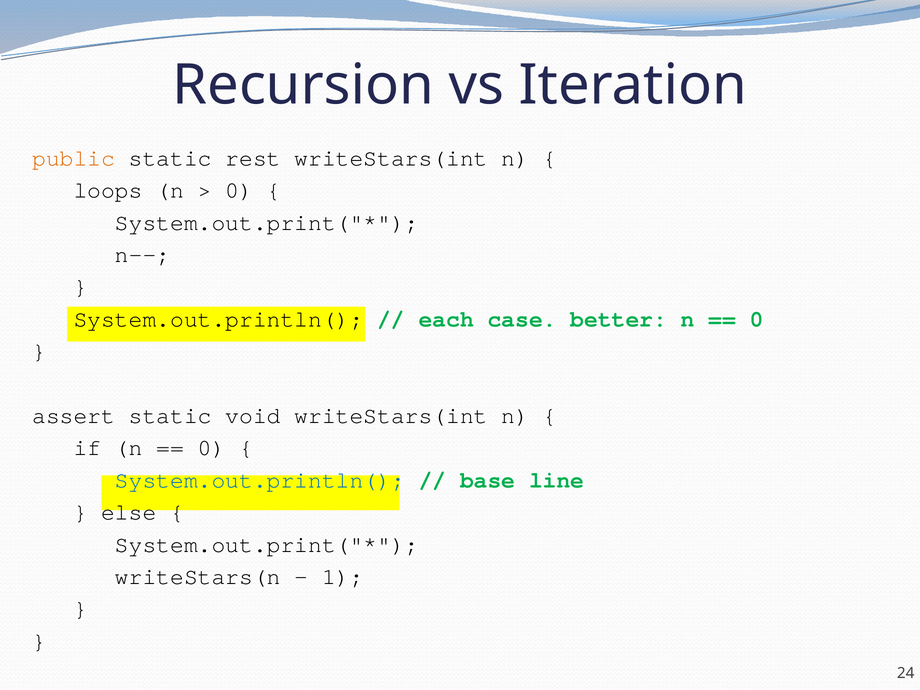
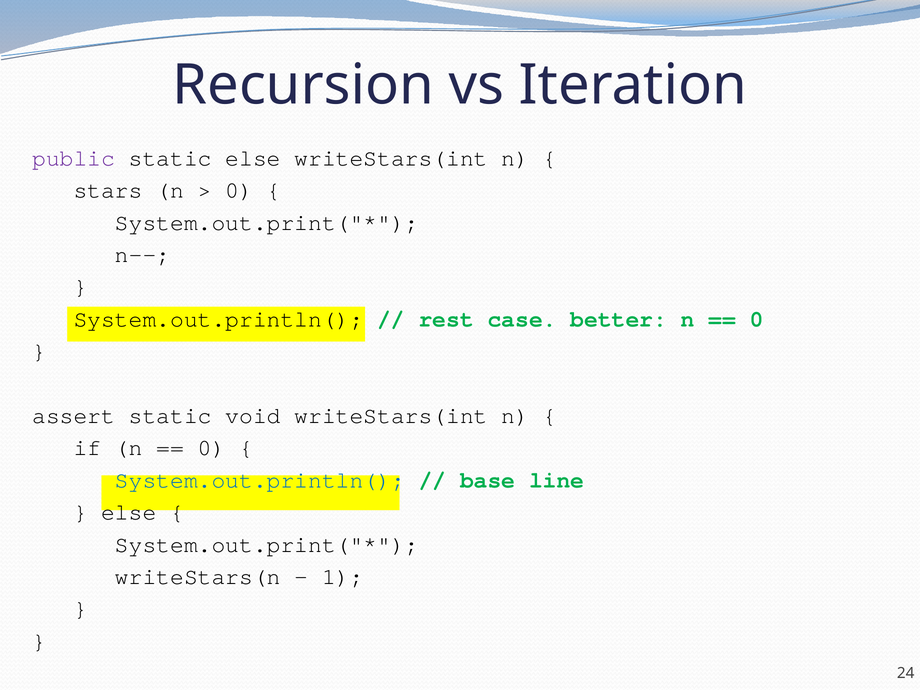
public colour: orange -> purple (74, 158)
static rest: rest -> else (253, 158)
loops: loops -> stars (108, 190)
each: each -> rest (446, 319)
